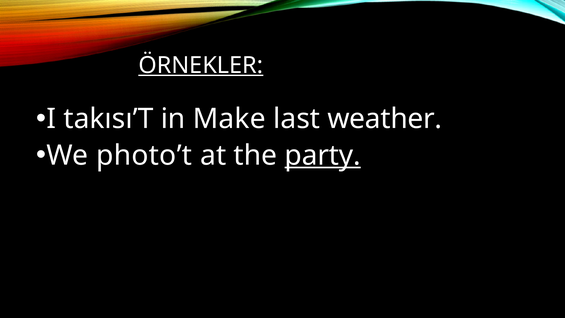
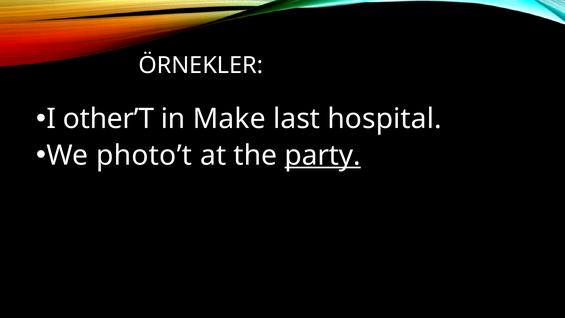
ÖRNEKLER underline: present -> none (201, 65)
takısı’T: takısı’T -> other’T (109, 119)
weather: weather -> hospital (385, 119)
